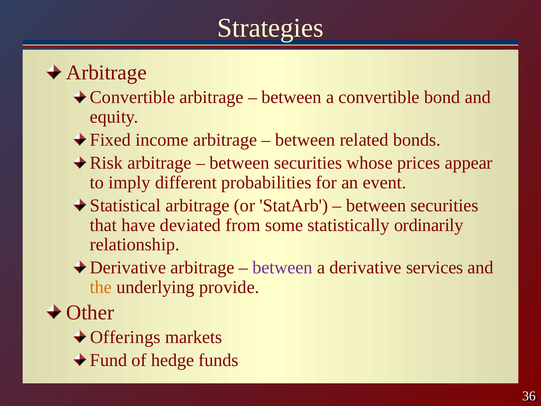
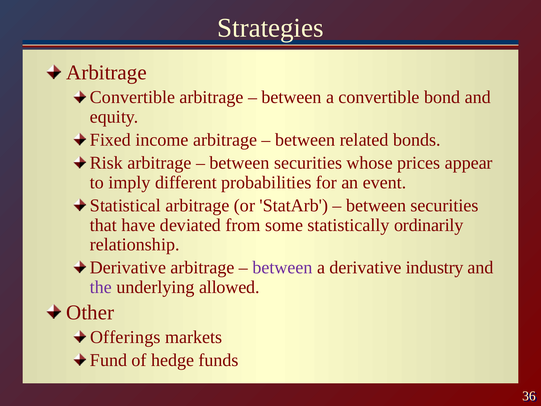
services: services -> industry (435, 267)
the colour: orange -> purple (101, 287)
provide: provide -> allowed (229, 287)
